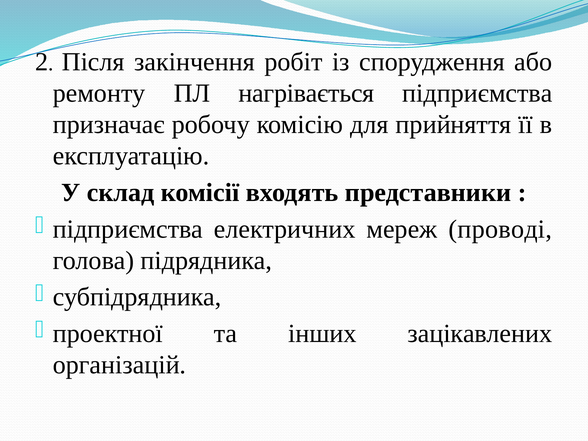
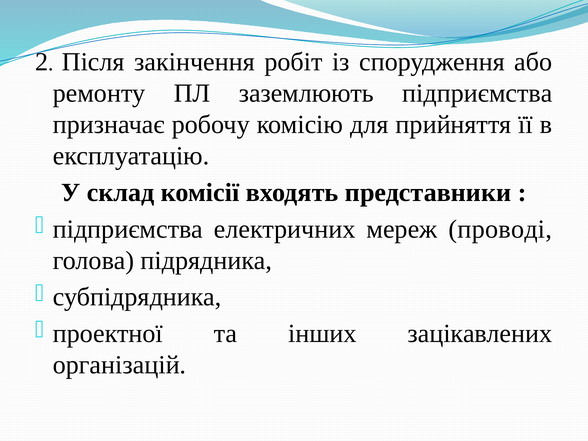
нагрівається: нагрівається -> заземлюють (306, 93)
